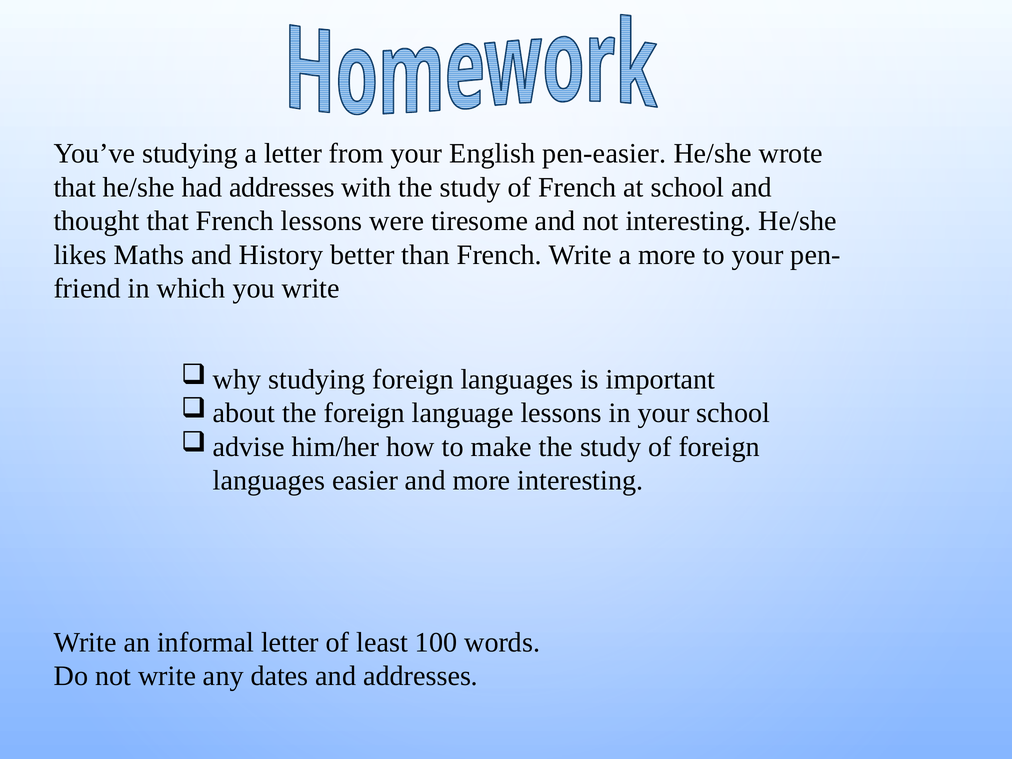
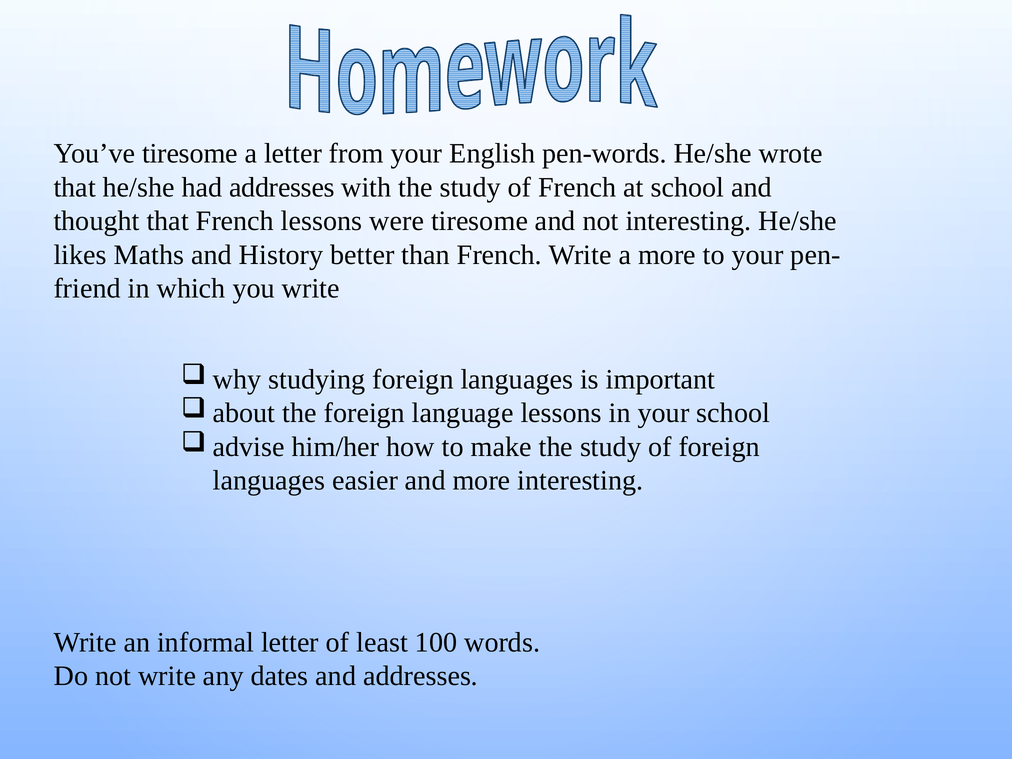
You’ve studying: studying -> tiresome (190, 154)
pen-easier: pen-easier -> pen-words (605, 154)
